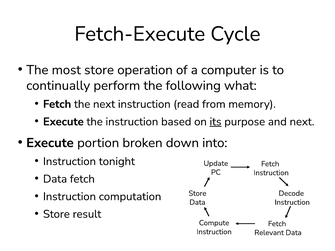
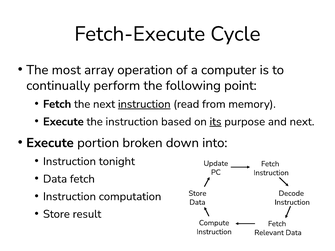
most store: store -> array (99, 70)
what: what -> point (240, 86)
instruction underline: none -> present (144, 104)
